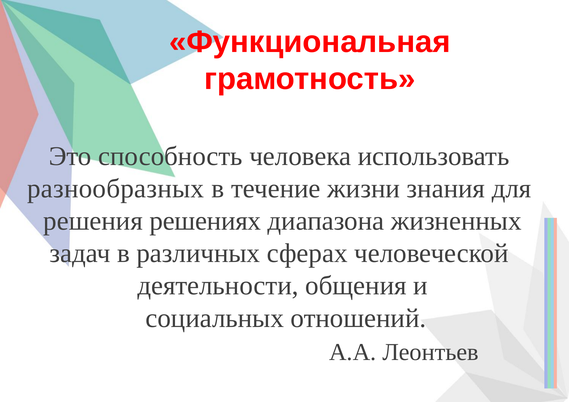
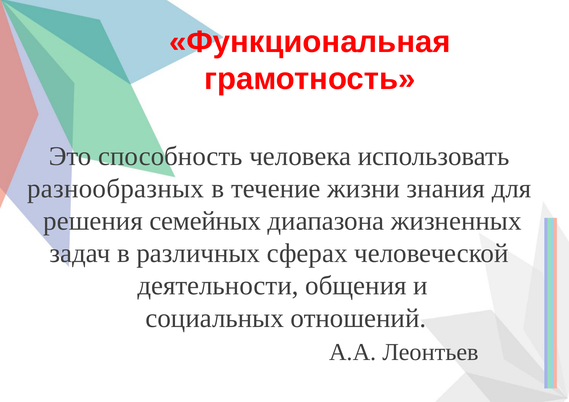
решениях: решениях -> семейных (205, 221)
